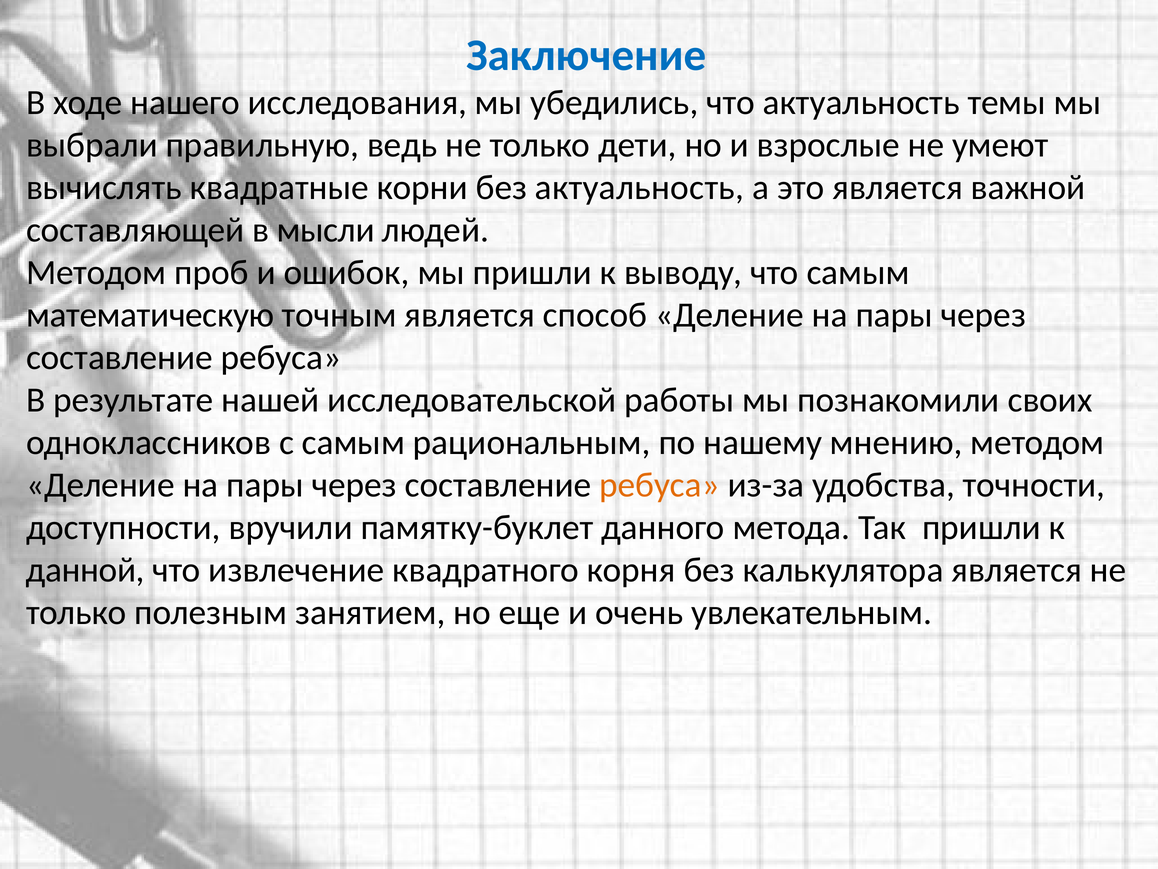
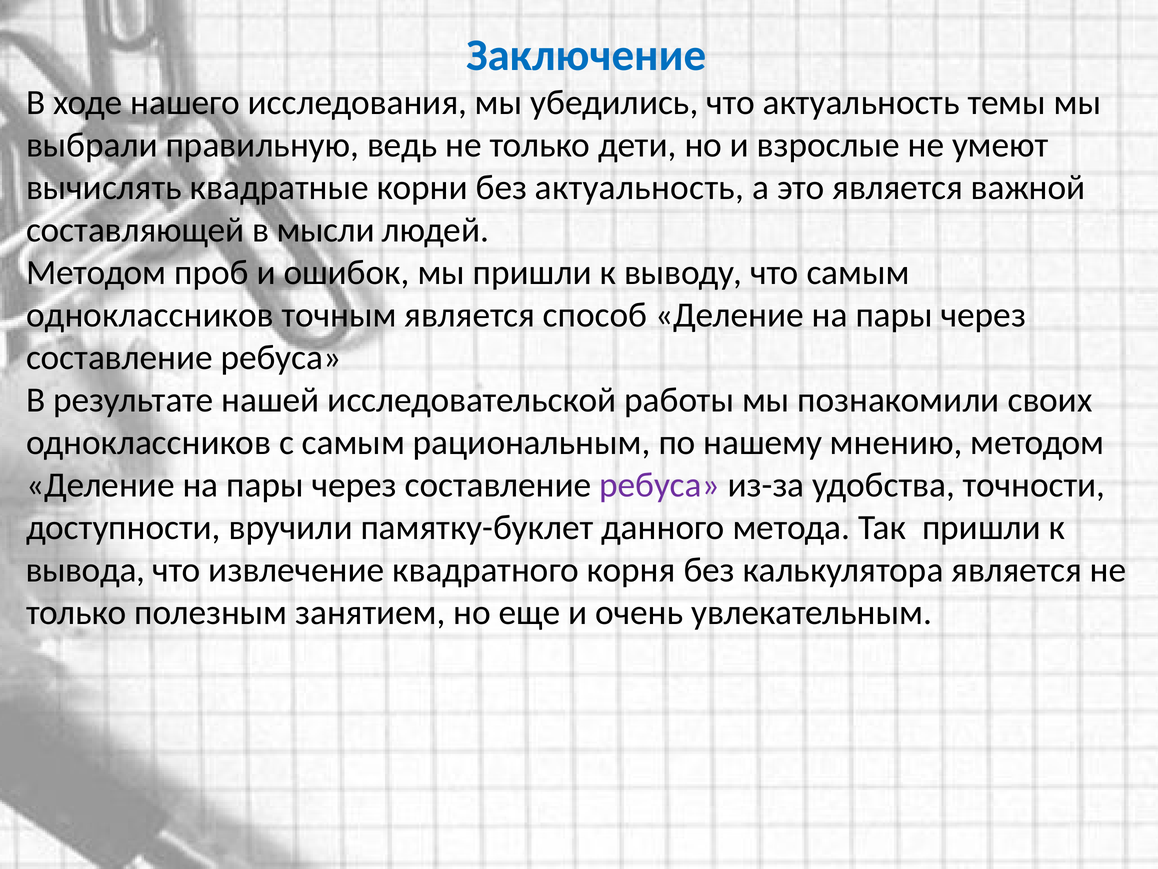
математическую: математическую -> одноклассников (150, 315)
ребуса colour: orange -> purple (660, 485)
данной: данной -> вывода (85, 570)
